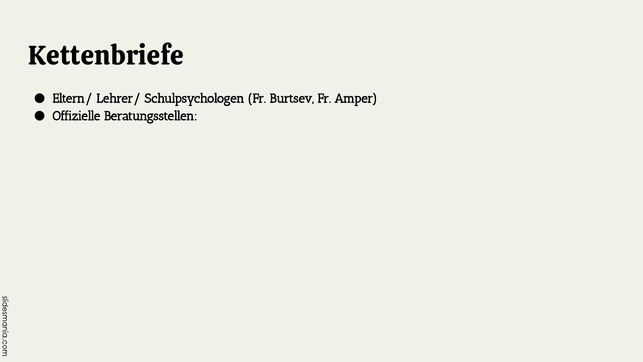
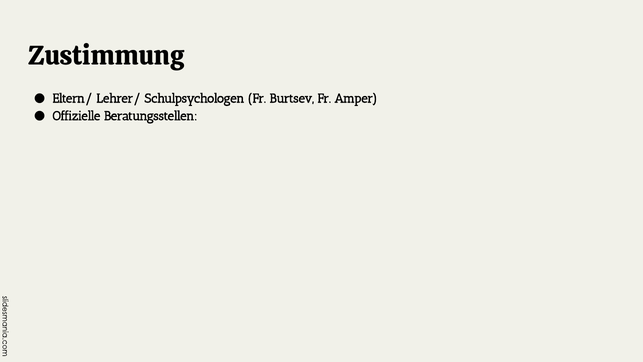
Kettenbriefe: Kettenbriefe -> Zustimmung (106, 56)
